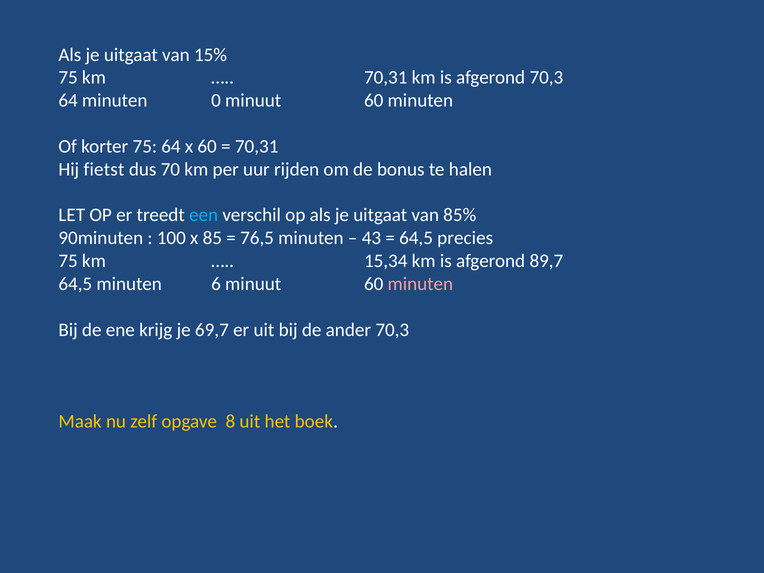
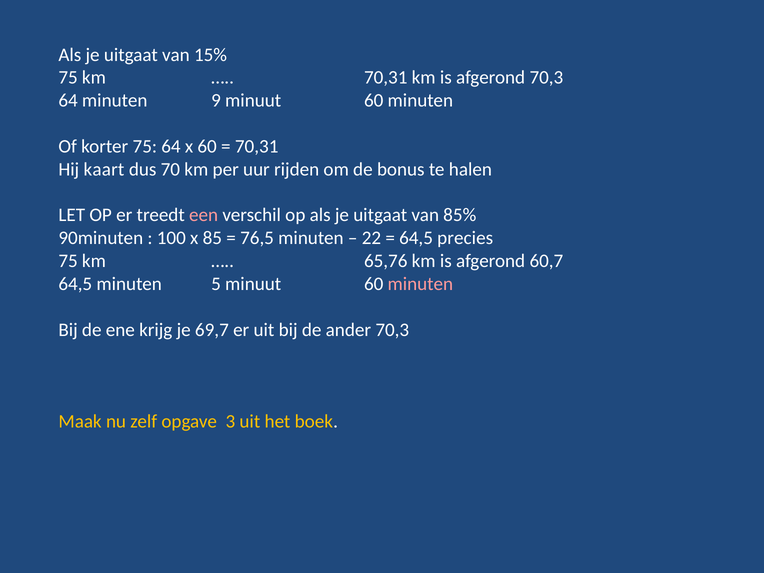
0: 0 -> 9 (216, 101)
fietst: fietst -> kaart (104, 169)
een colour: light blue -> pink (204, 215)
43: 43 -> 22 (371, 238)
15,34: 15,34 -> 65,76 (386, 261)
89,7: 89,7 -> 60,7 (546, 261)
6: 6 -> 5 (216, 284)
8: 8 -> 3 (230, 421)
